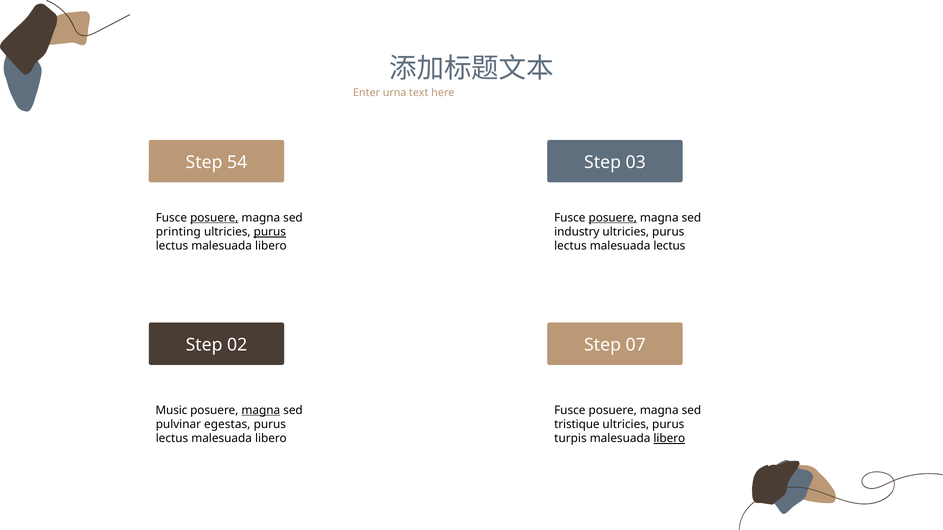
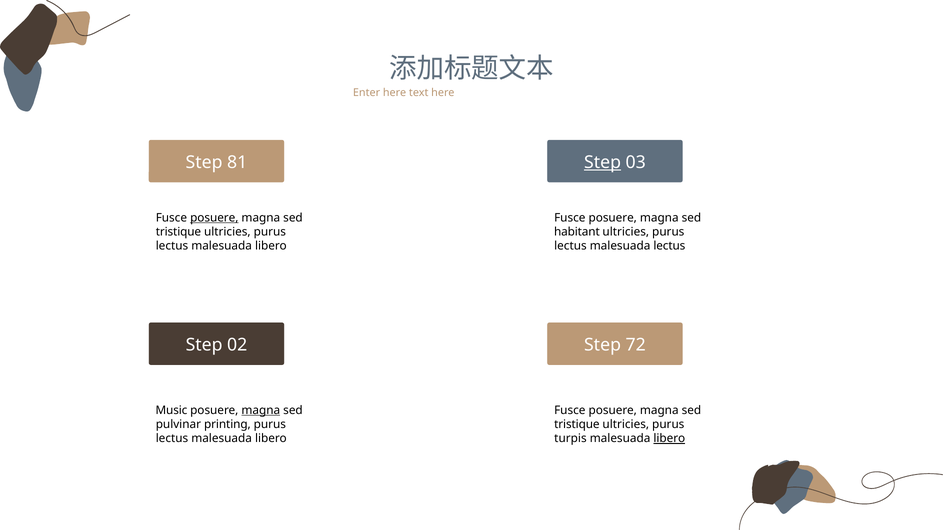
Enter urna: urna -> here (395, 93)
Step underline: none -> present (603, 162)
54: 54 -> 81 (237, 162)
posuere underline: present -> none (613, 218)
industry: industry -> habitant (577, 232)
printing: printing -> tristique (178, 232)
purus underline: present -> none (270, 232)
07: 07 -> 72 (636, 345)
egestas: egestas -> printing (227, 425)
